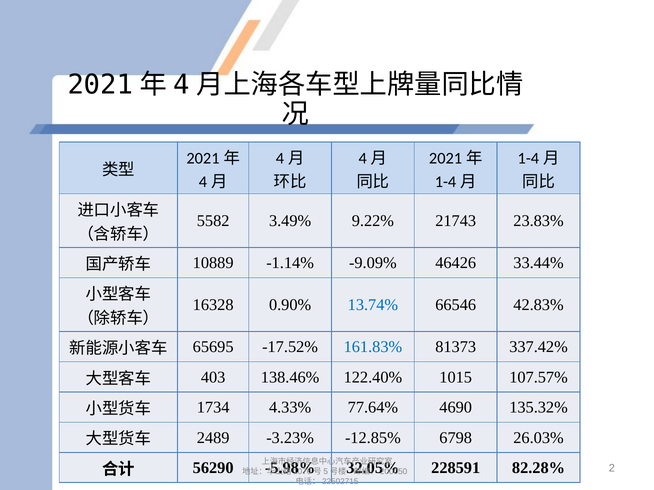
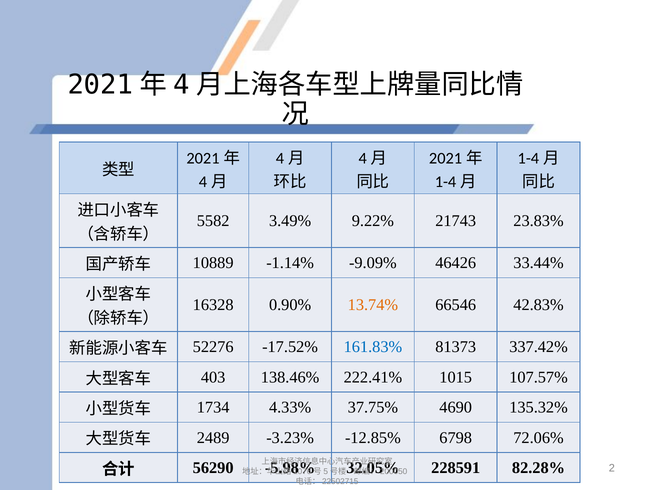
13.74% colour: blue -> orange (373, 305)
65695: 65695 -> 52276 (213, 347)
122.40%: 122.40% -> 222.41% (373, 378)
77.64%: 77.64% -> 37.75% (373, 408)
26.03%: 26.03% -> 72.06% (539, 438)
